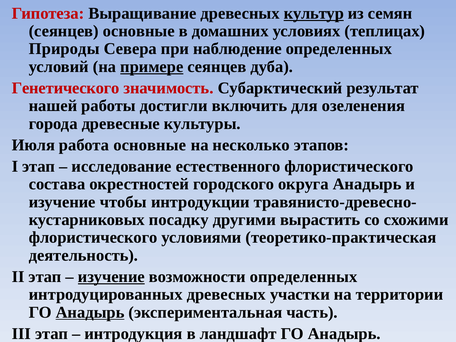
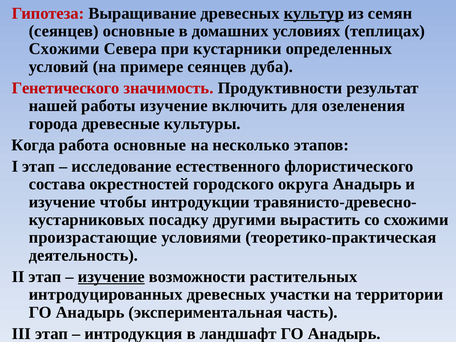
Природы: Природы -> Схожими (64, 49)
наблюдение: наблюдение -> кустарники (237, 49)
примере underline: present -> none (152, 67)
Субарктический: Субарктический -> Продуктивности (280, 88)
работы достигли: достигли -> изучение (174, 106)
Июля: Июля -> Когда (33, 145)
флористического: флористического -> произрастающие (93, 238)
возможности определенных: определенных -> растительных (304, 277)
Анадырь underline: present -> none (90, 312)
